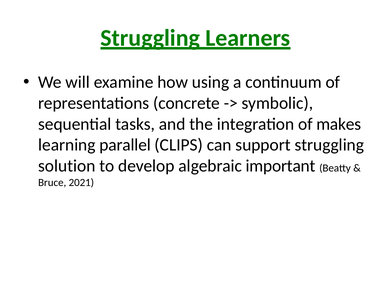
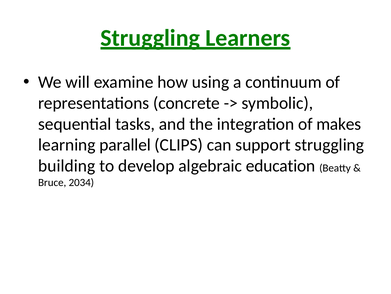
solution: solution -> building (67, 165)
important: important -> education (281, 165)
2021: 2021 -> 2034 (81, 182)
